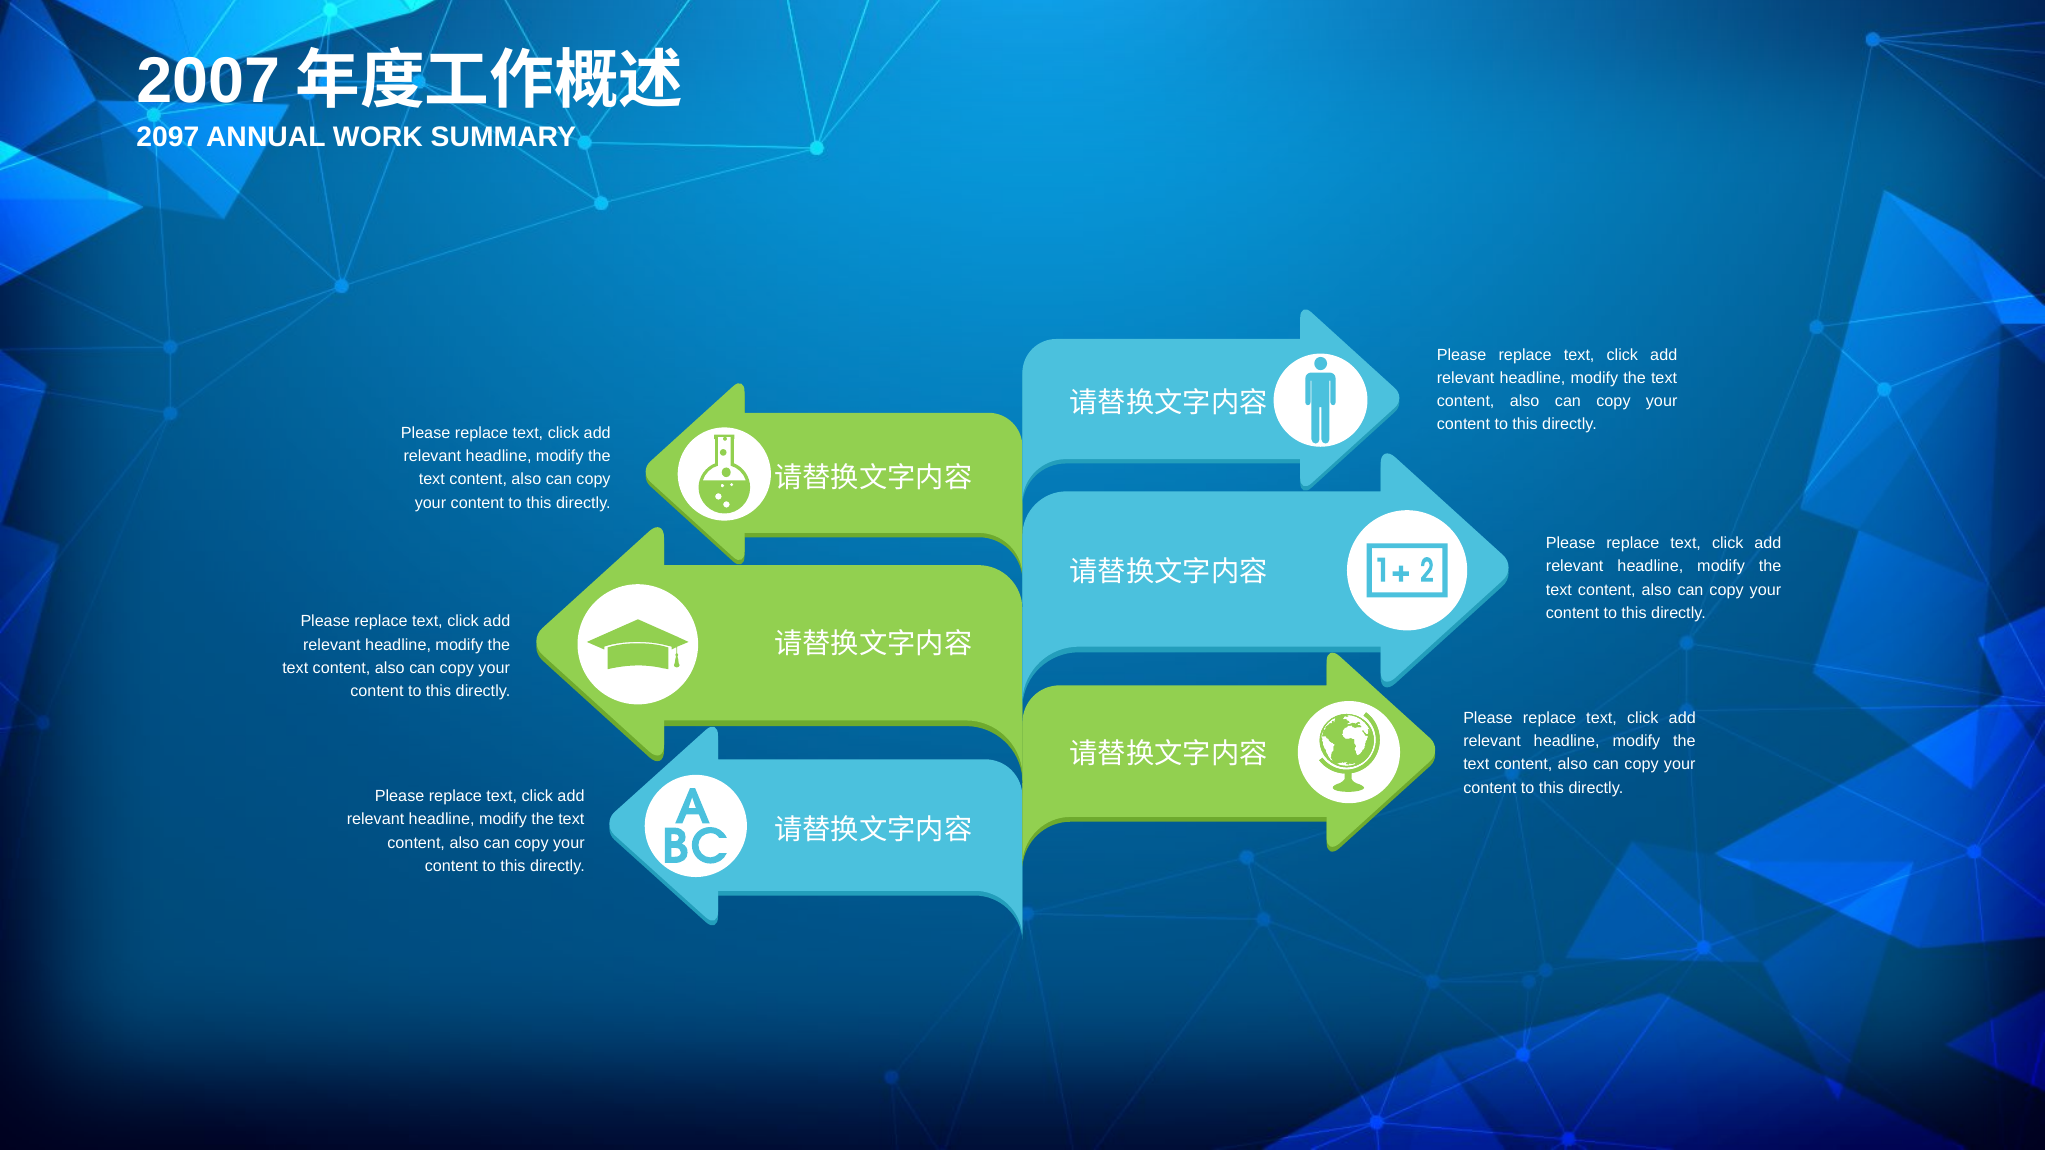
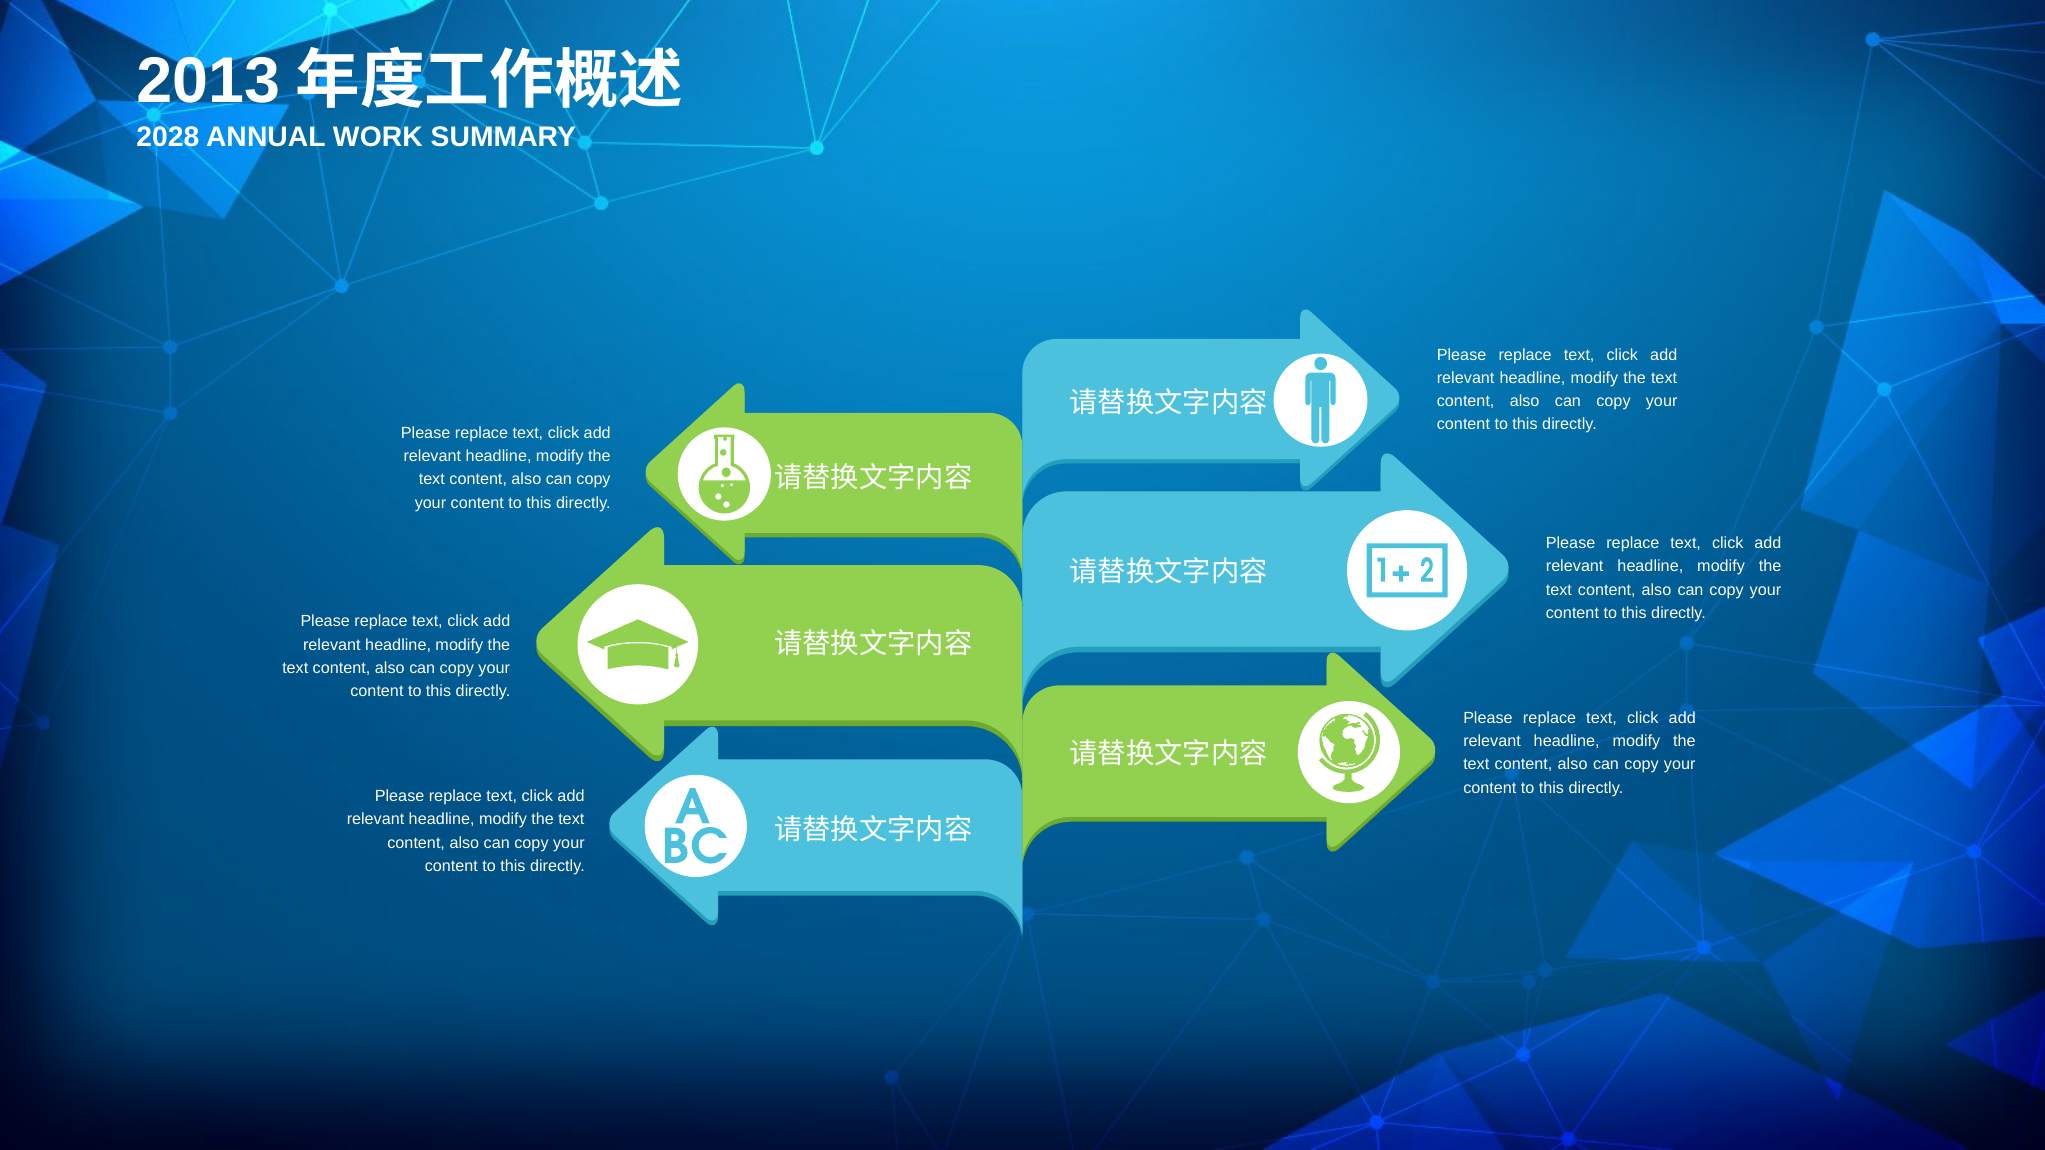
2007: 2007 -> 2013 (208, 81)
2097: 2097 -> 2028 (168, 137)
